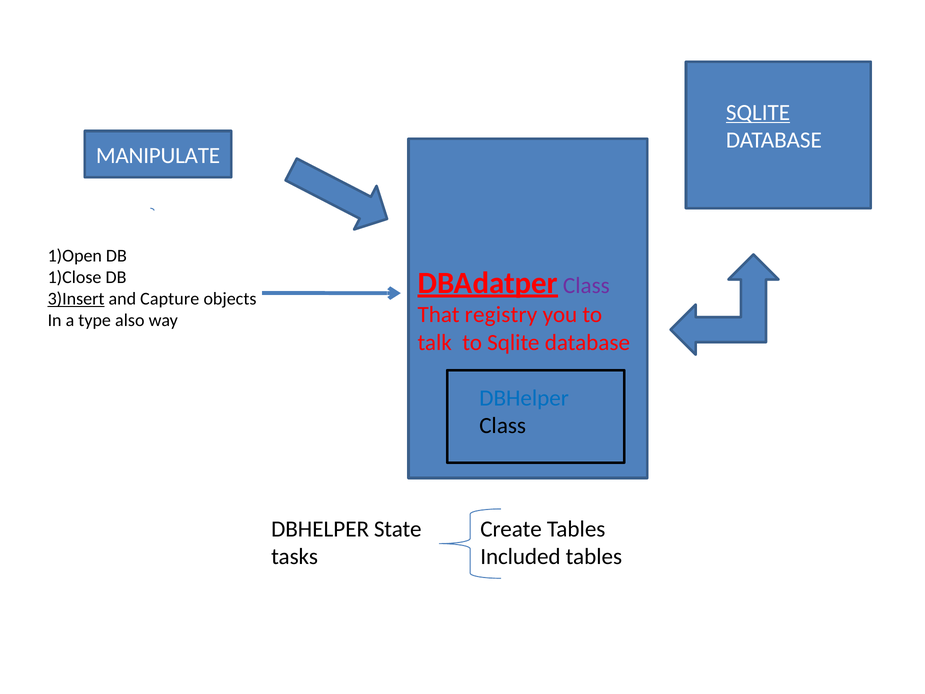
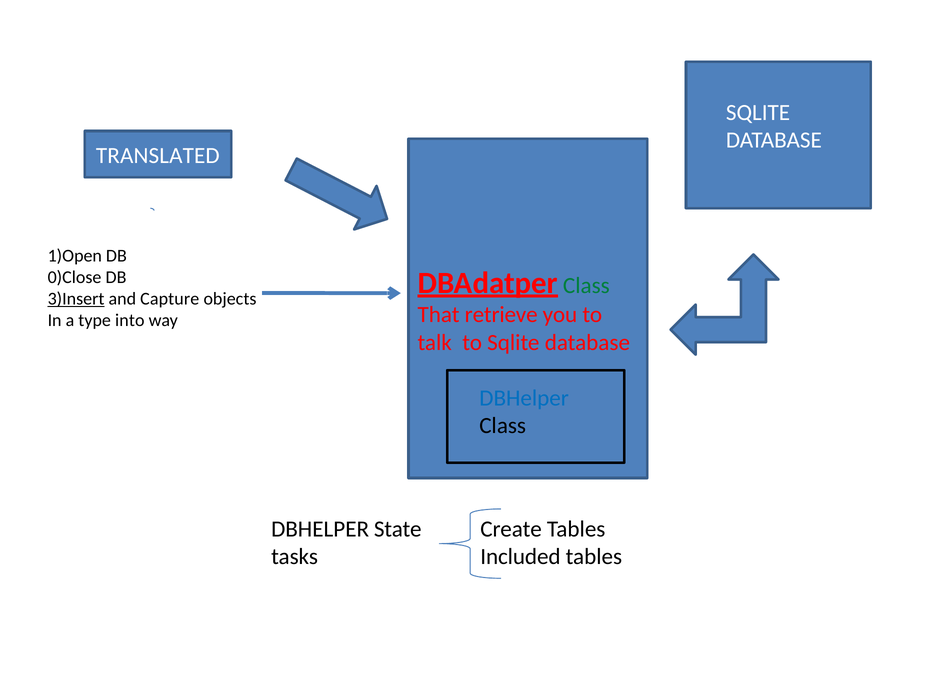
SQLITE underline: present -> none (758, 113)
MANIPULATE: MANIPULATE -> TRANSLATED (158, 156)
1)Close: 1)Close -> 0)Close (75, 277)
Class colour: purple -> green (586, 285)
registry: registry -> retrieve (501, 315)
also: also -> into (130, 320)
